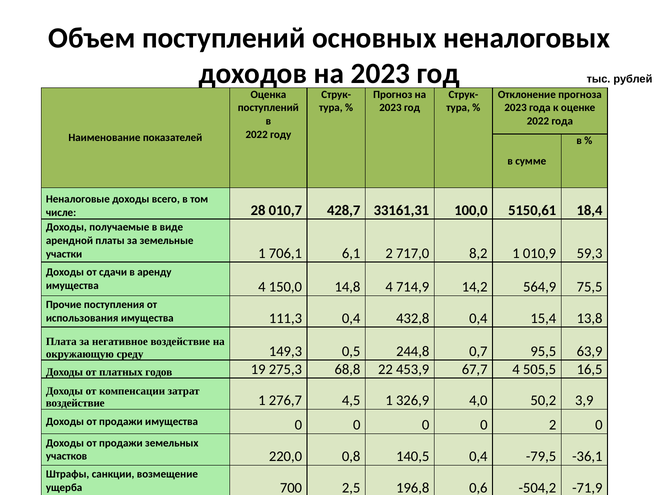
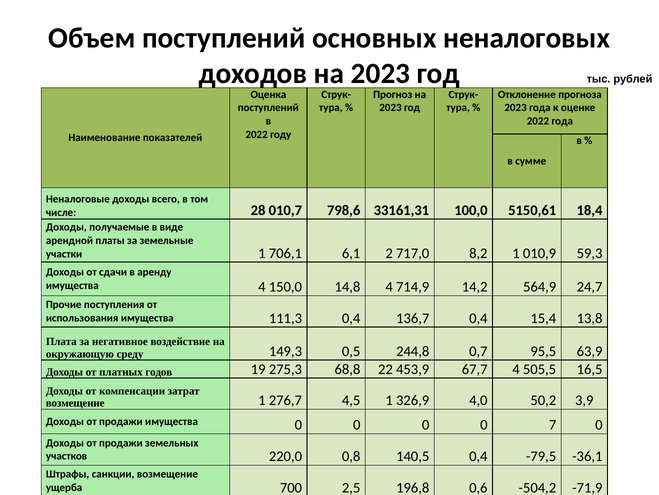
428,7: 428,7 -> 798,6 (344, 210)
75,5: 75,5 -> 24,7 (590, 287)
432,8: 432,8 -> 136,7 (413, 318)
воздействие: воздействие -> возмещение (75, 403)
0 2: 2 -> 7 (553, 424)
